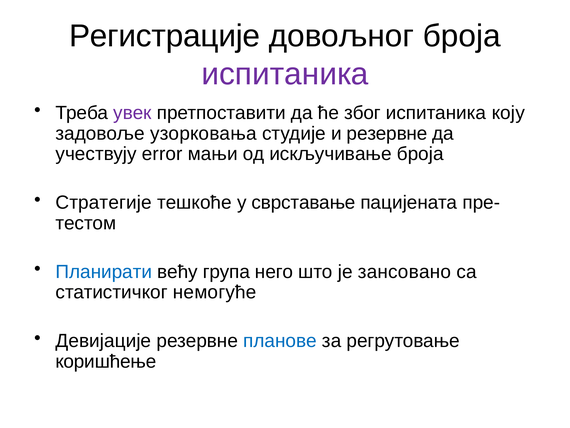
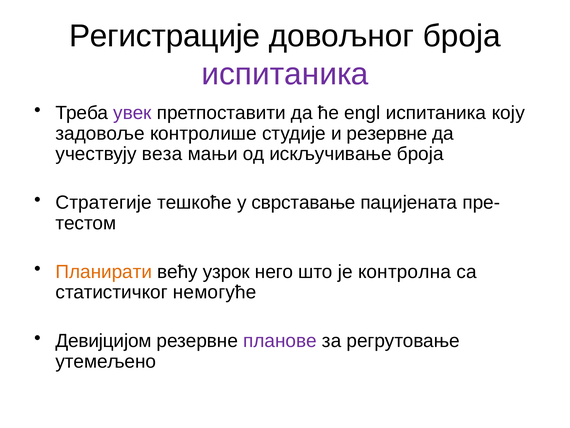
због: због -> engl (362, 113)
узорковања: узорковања -> контролише (203, 133)
error: error -> веза (162, 154)
Планирати colour: blue -> orange (104, 272)
група: група -> узрок (226, 272)
зансовано: зансовано -> контролна (404, 272)
Девијације: Девијације -> Девијцијом (103, 341)
планове colour: blue -> purple (280, 341)
коришћење: коришћење -> утемељено (106, 361)
